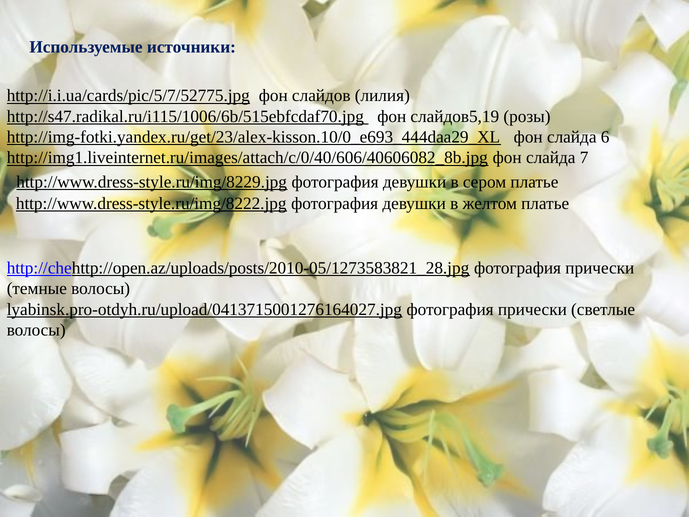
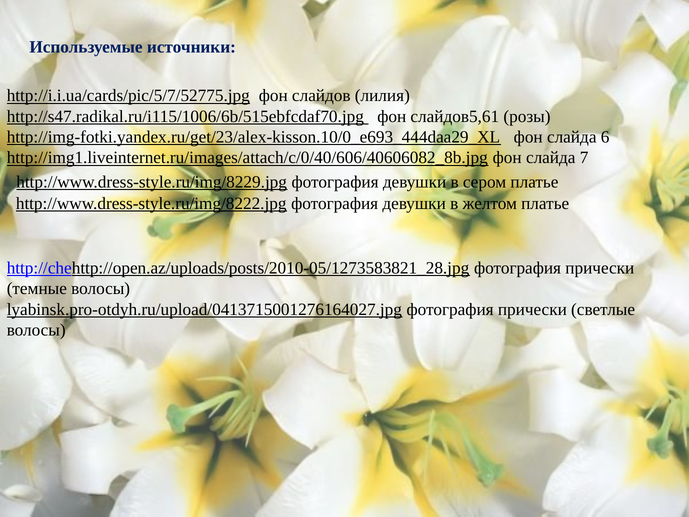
слайдов5,19: слайдов5,19 -> слайдов5,61 (455, 116)
